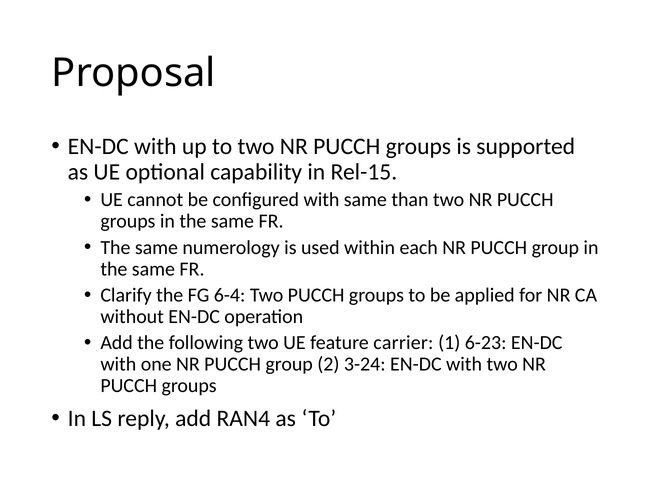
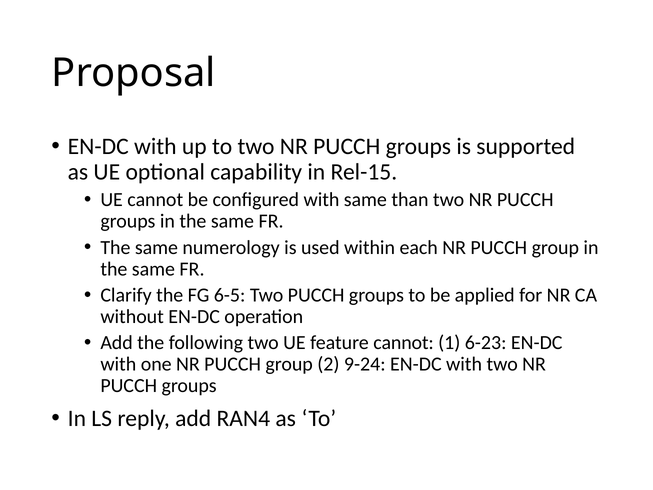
6-4: 6-4 -> 6-5 (230, 295)
feature carrier: carrier -> cannot (404, 343)
3-24: 3-24 -> 9-24 (365, 364)
